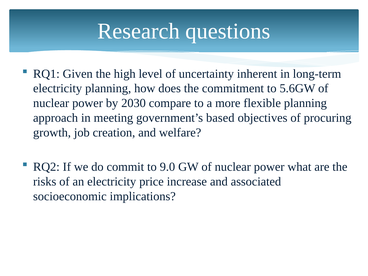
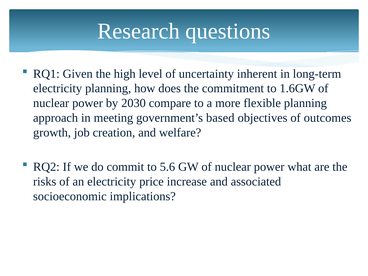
5.6GW: 5.6GW -> 1.6GW (297, 88)
procuring: procuring -> outcomes (328, 118)
9.0: 9.0 -> 5.6 (167, 167)
